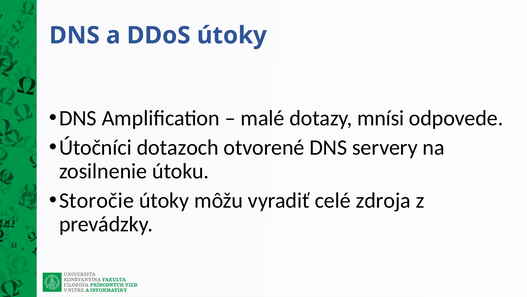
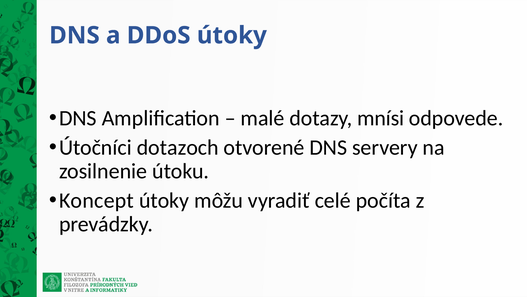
Storočie: Storočie -> Koncept (96, 200)
zdroja: zdroja -> počíta (383, 200)
